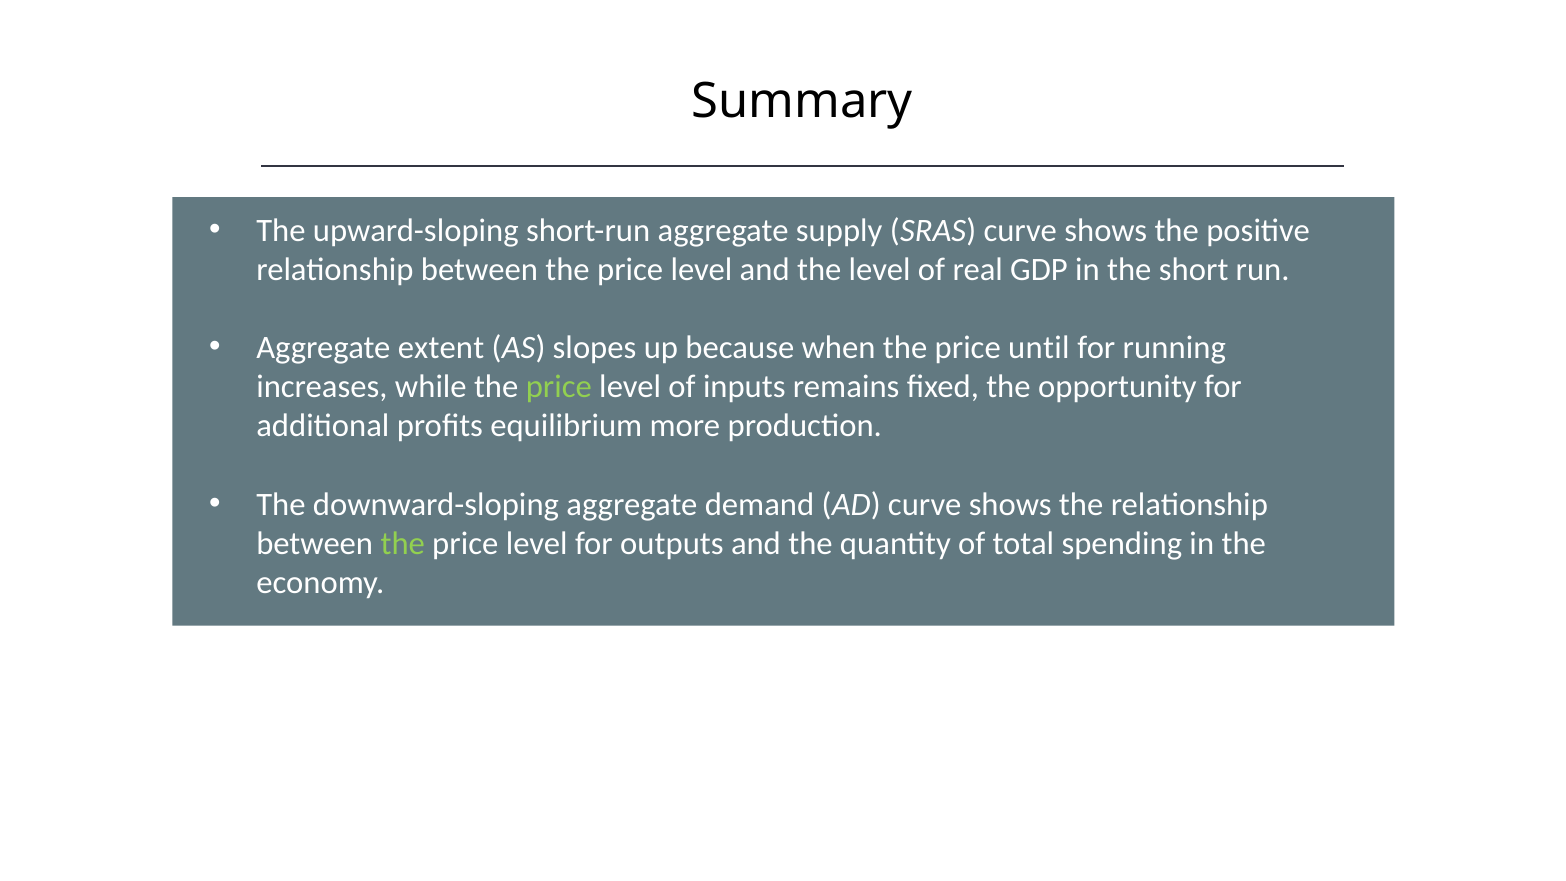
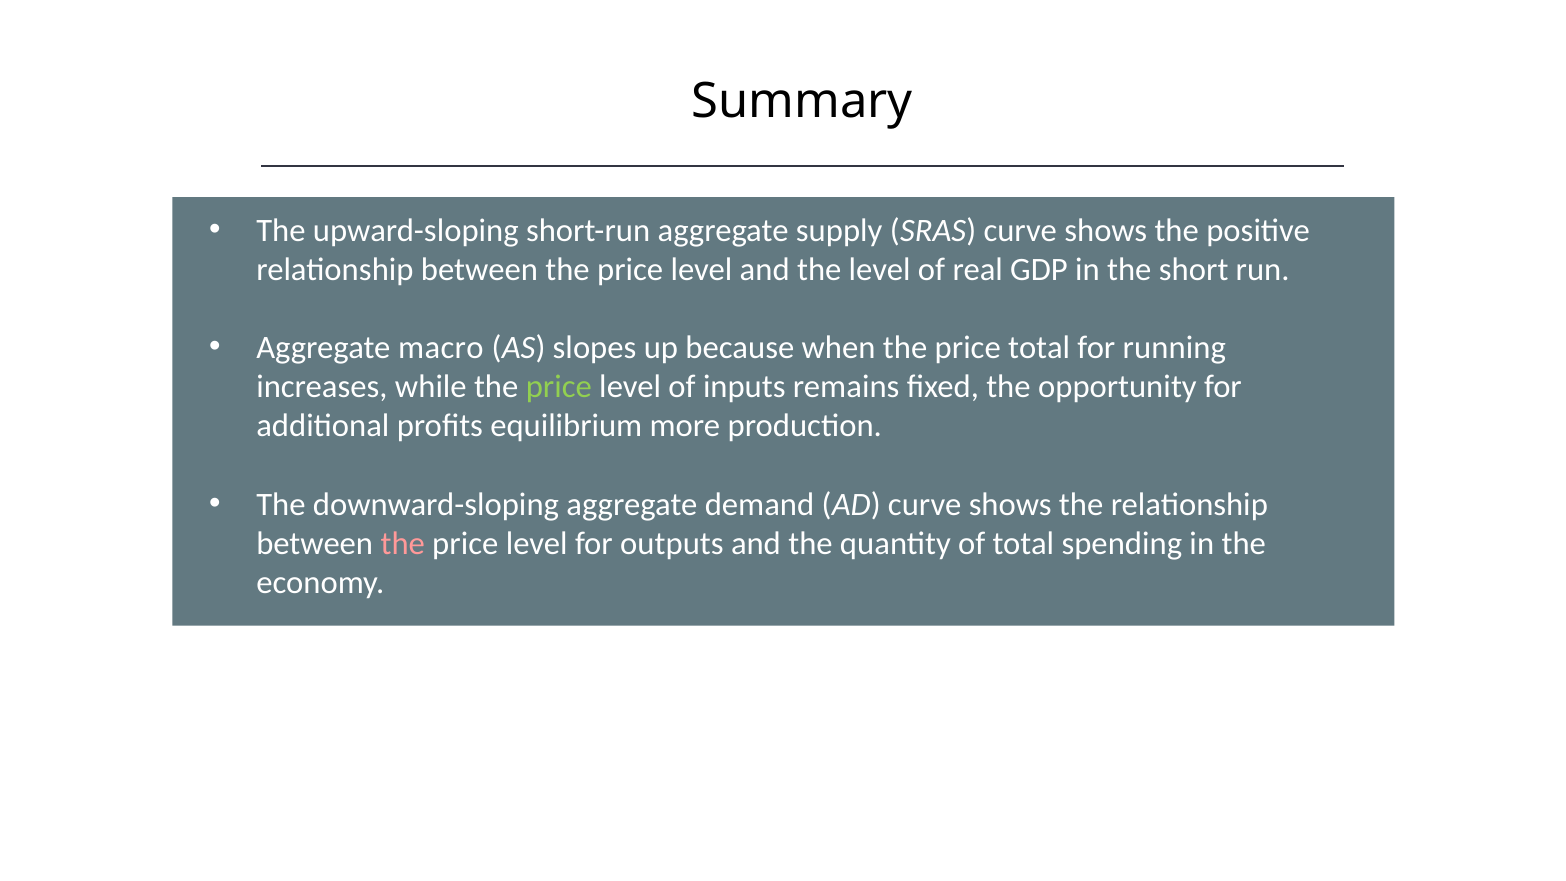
extent: extent -> macro (441, 348)
price until: until -> total (1039, 348)
the colour: light green -> pink (403, 544)
